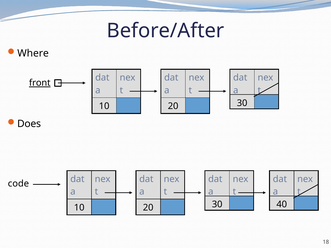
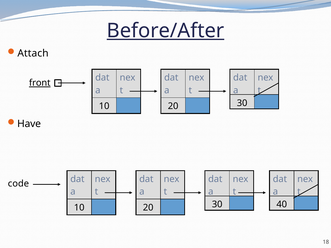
Before/After underline: none -> present (165, 31)
Where: Where -> Attach (33, 53)
Does: Does -> Have (29, 124)
